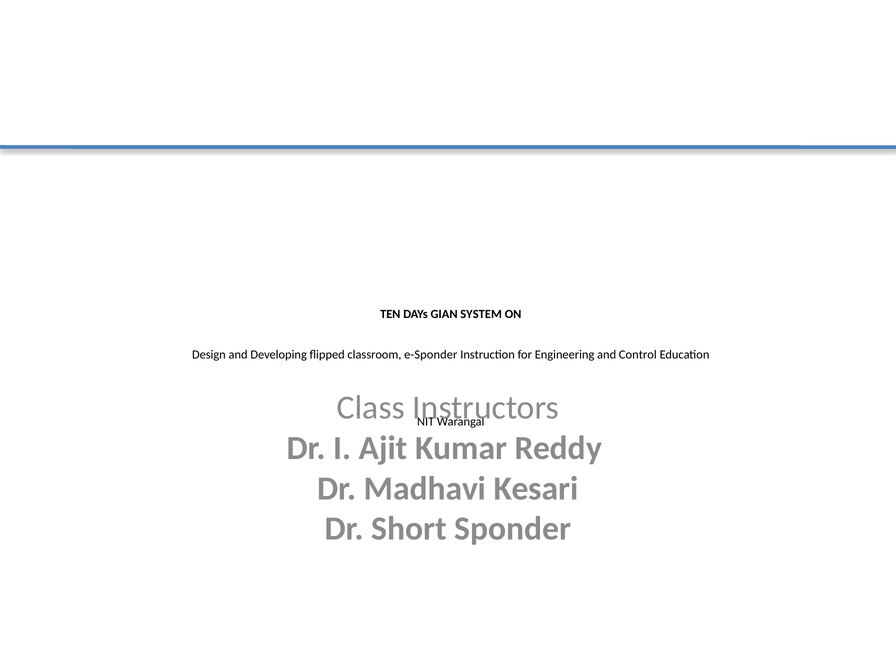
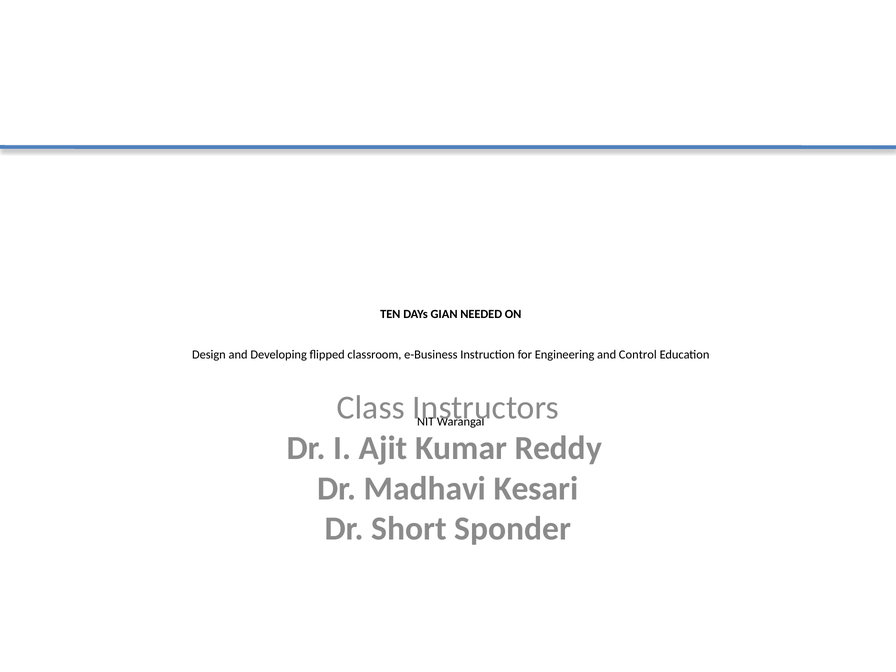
SYSTEM: SYSTEM -> NEEDED (481, 314)
e-Sponder: e-Sponder -> e-Business (431, 354)
